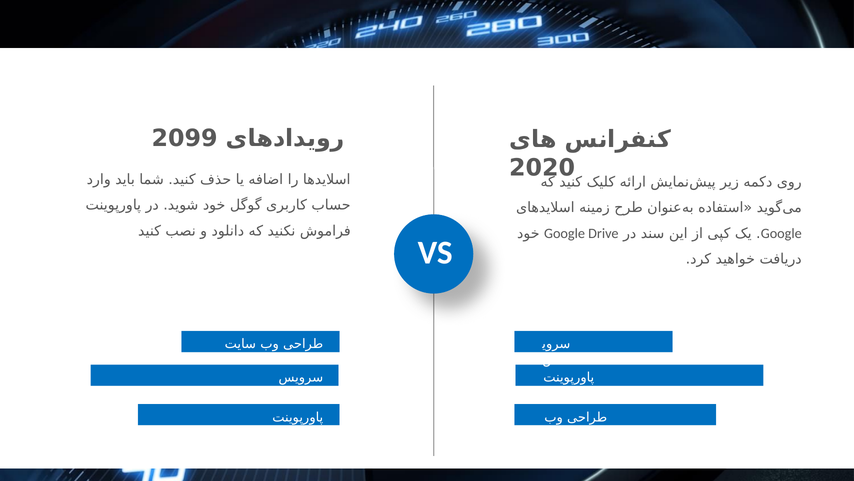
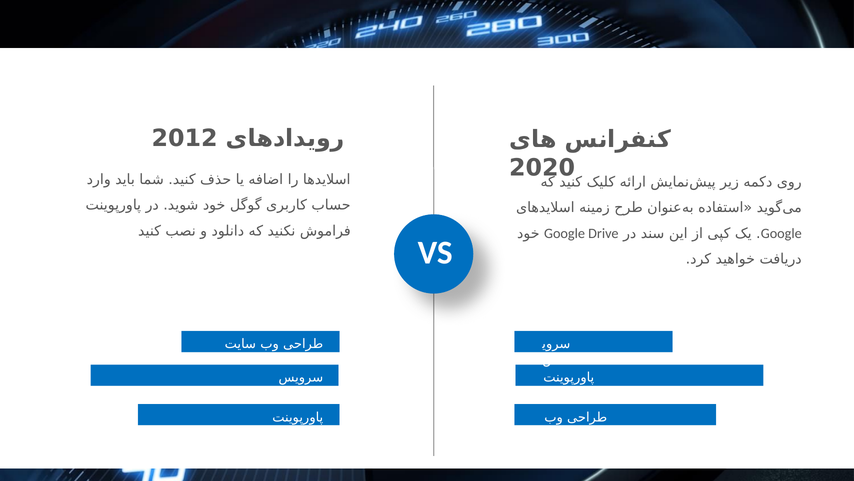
2099: 2099 -> 2012 (185, 138)
